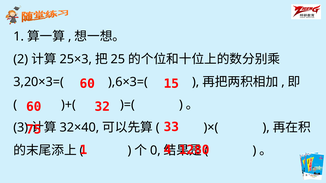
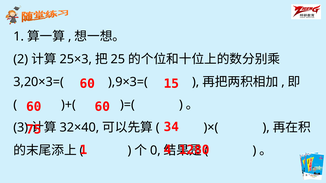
),6×3=(: ),6×3=( -> ),9×3=( (128, 82)
32: 32 -> 60 (102, 107)
33: 33 -> 34 (171, 127)
